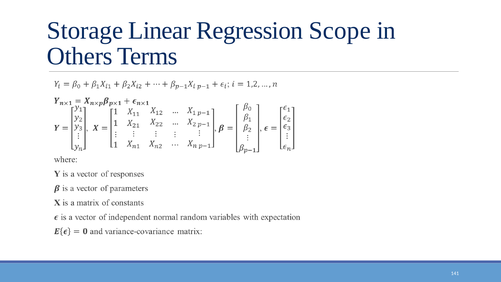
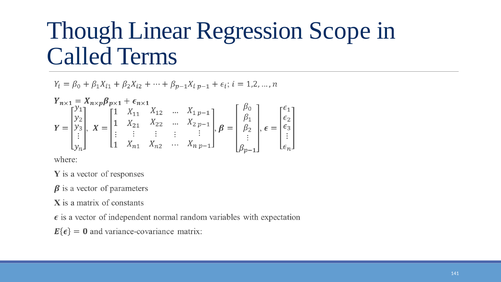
Storage: Storage -> Though (85, 31)
Others: Others -> Called (80, 56)
